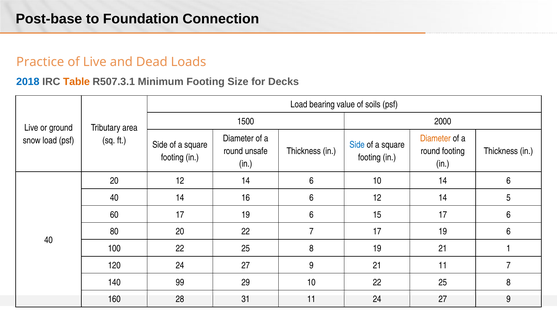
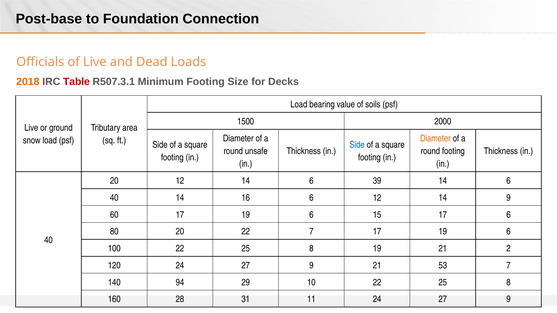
Practice: Practice -> Officials (40, 62)
2018 colour: blue -> orange (28, 82)
Table colour: orange -> red (76, 82)
6 10: 10 -> 39 (377, 181)
14 5: 5 -> 9 (508, 198)
1: 1 -> 2 (508, 249)
21 11: 11 -> 53 (443, 266)
99: 99 -> 94 (180, 283)
